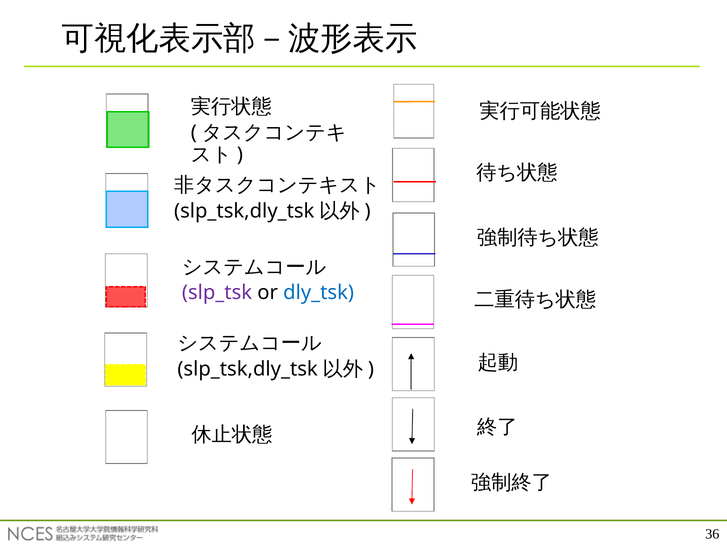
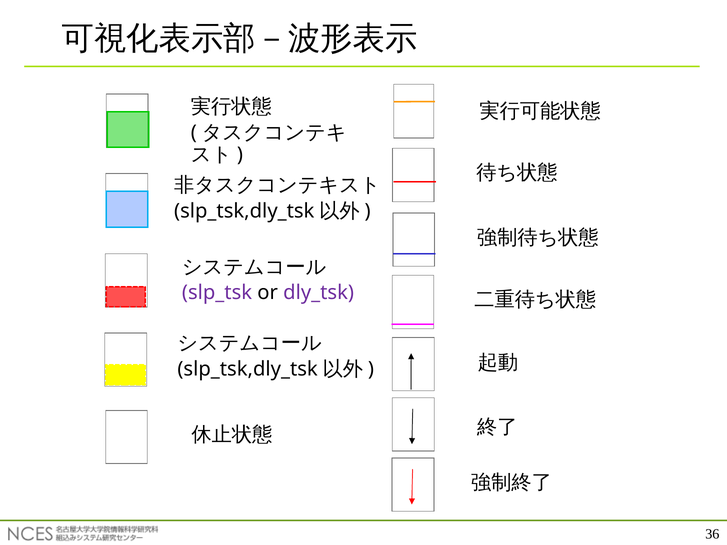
dly_tsk colour: blue -> purple (319, 293)
